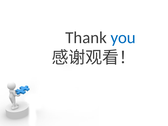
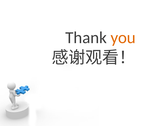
you colour: blue -> orange (123, 38)
